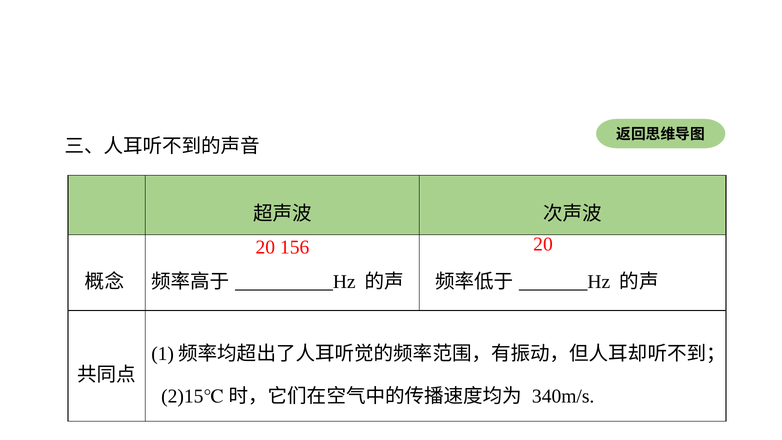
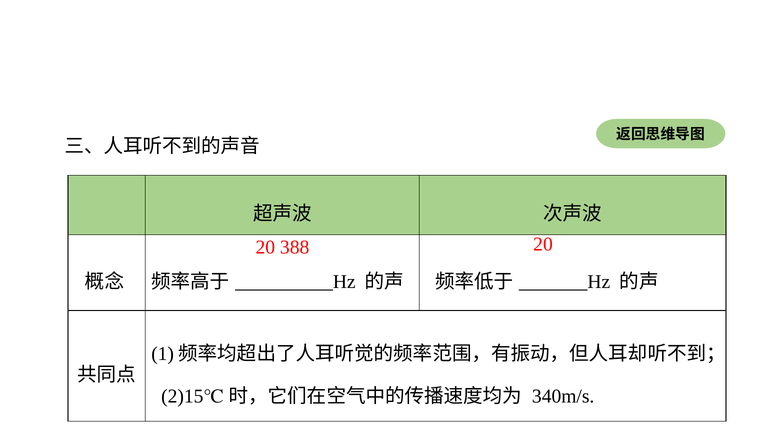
156: 156 -> 388 (295, 247)
